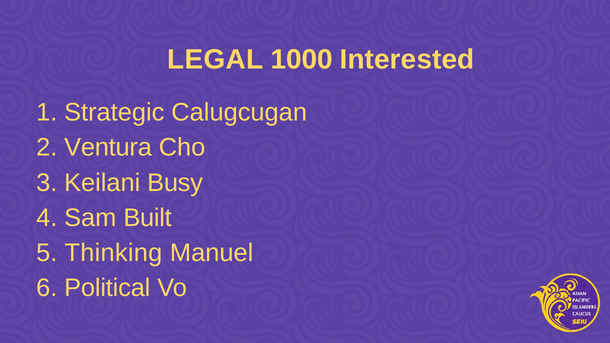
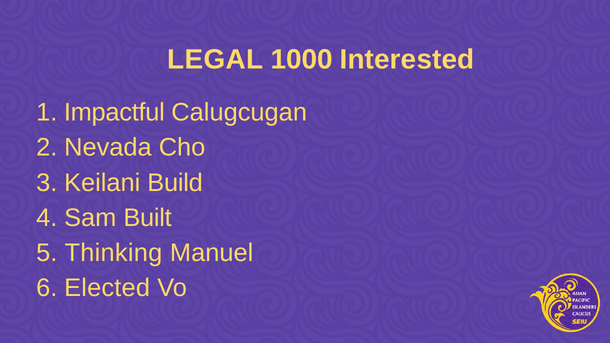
Strategic: Strategic -> Impactful (114, 113)
Ventura: Ventura -> Nevada (108, 148)
Busy: Busy -> Build (175, 183)
Political: Political -> Elected (107, 288)
